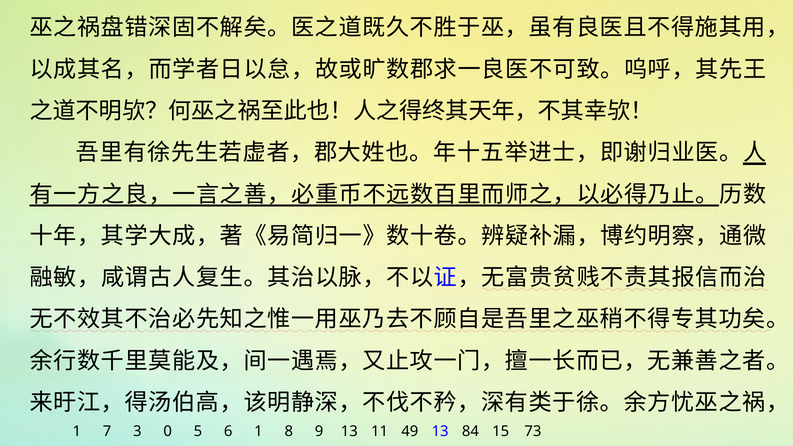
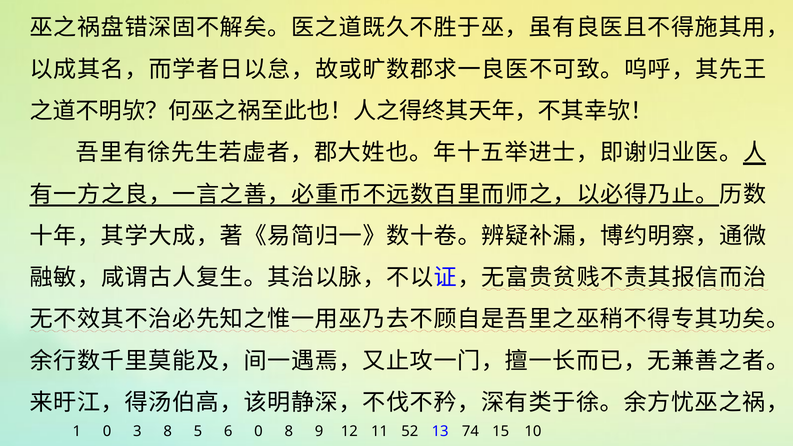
1 7: 7 -> 0 (107, 432)
3 0: 0 -> 8 (168, 432)
6 1: 1 -> 0 (258, 432)
9 13: 13 -> 12 (349, 432)
49: 49 -> 52 (410, 432)
84: 84 -> 74 (470, 432)
73: 73 -> 10 (533, 432)
